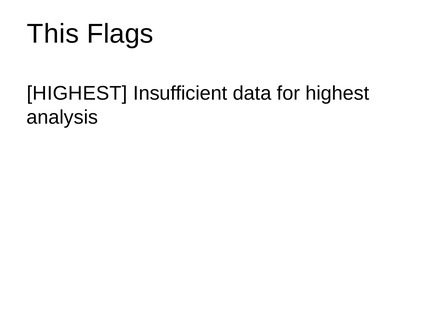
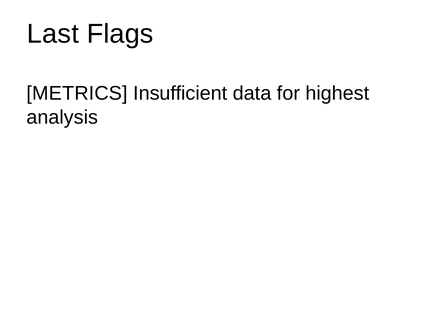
This: This -> Last (53, 34)
HIGHEST: HIGHEST -> METRICS (77, 93)
